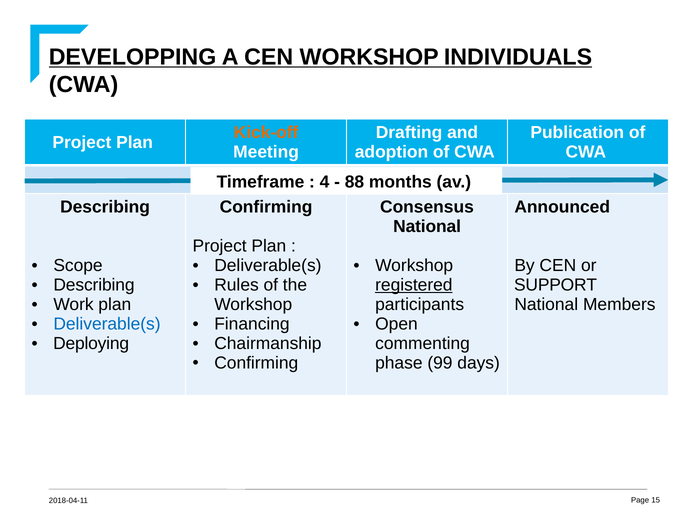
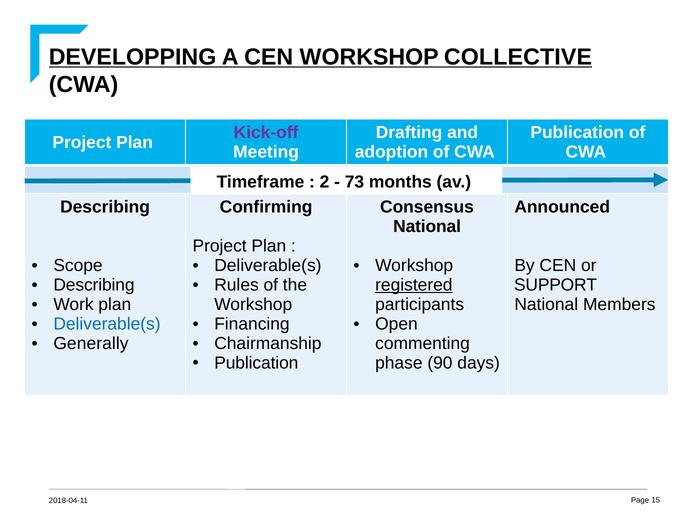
INDIVIDUALS: INDIVIDUALS -> COLLECTIVE (518, 57)
Kick-off colour: orange -> purple (266, 133)
4: 4 -> 2 (325, 182)
88: 88 -> 73 (354, 182)
Deploying: Deploying -> Generally (91, 343)
Confirming: Confirming -> Publication (256, 363)
99: 99 -> 90 (440, 363)
